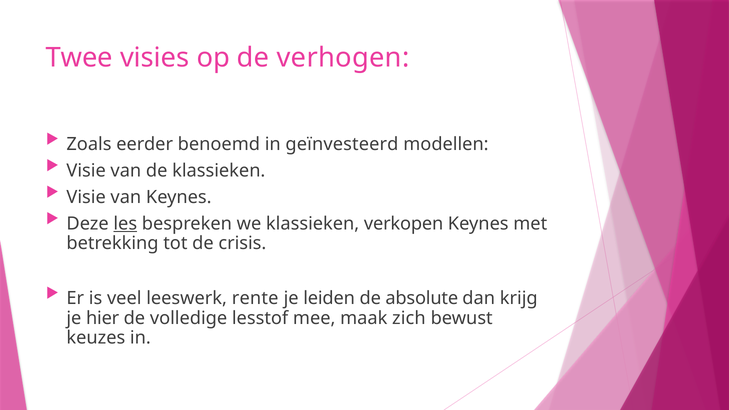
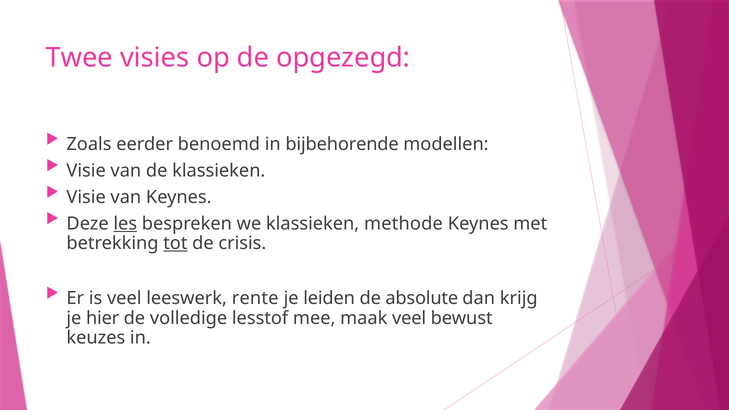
verhogen: verhogen -> opgezegd (343, 57)
geïnvesteerd: geïnvesteerd -> bijbehorende (342, 144)
verkopen: verkopen -> methode (403, 224)
tot underline: none -> present (175, 243)
maak zich: zich -> veel (409, 318)
